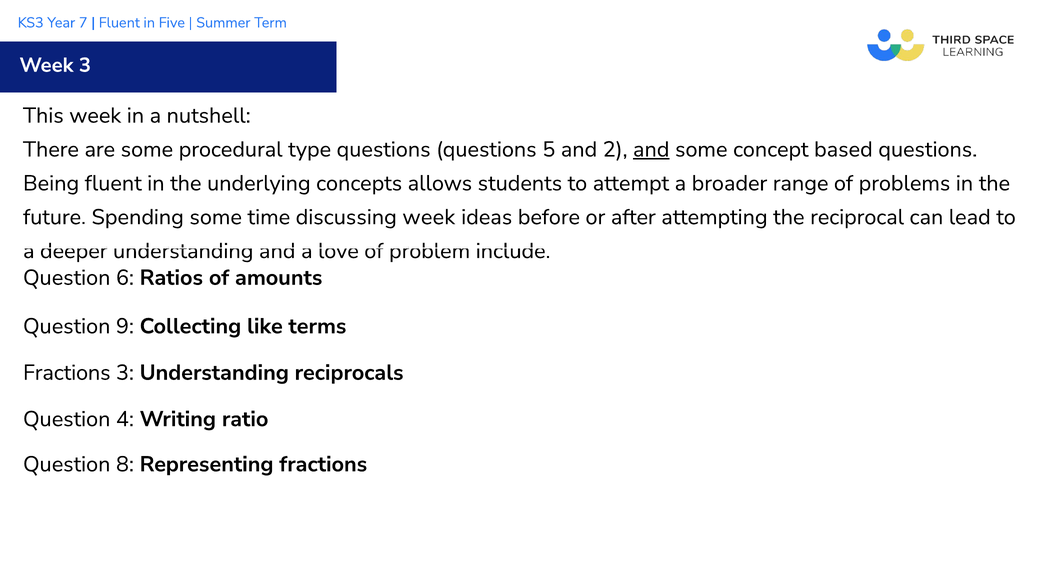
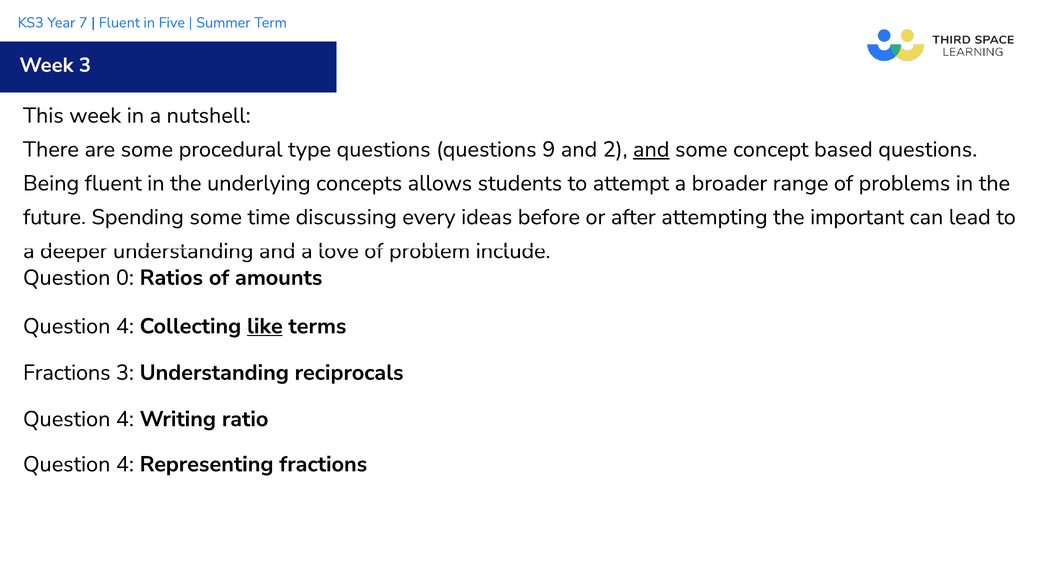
5: 5 -> 9 (549, 149)
discussing week: week -> every (429, 217)
reciprocal: reciprocal -> important (857, 217)
6: 6 -> 0 (125, 278)
9: 9 -> 4 (125, 326)
like underline: none -> present (265, 326)
8: 8 -> 4 (125, 464)
